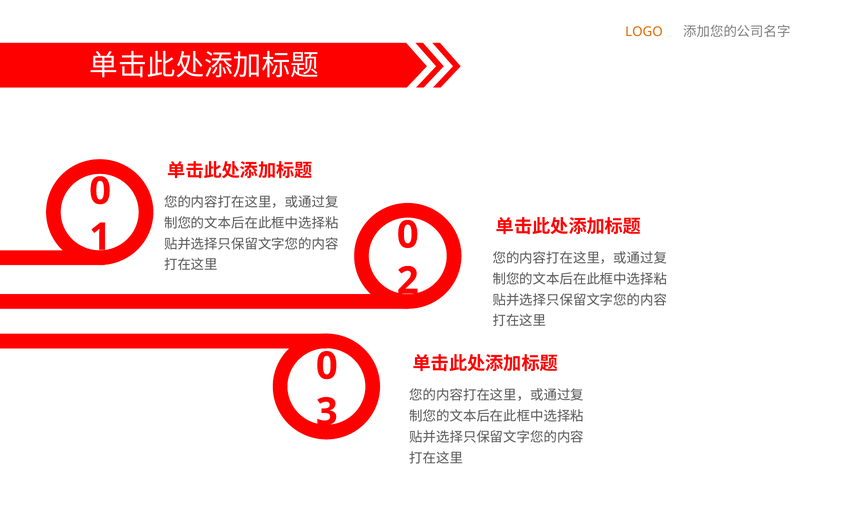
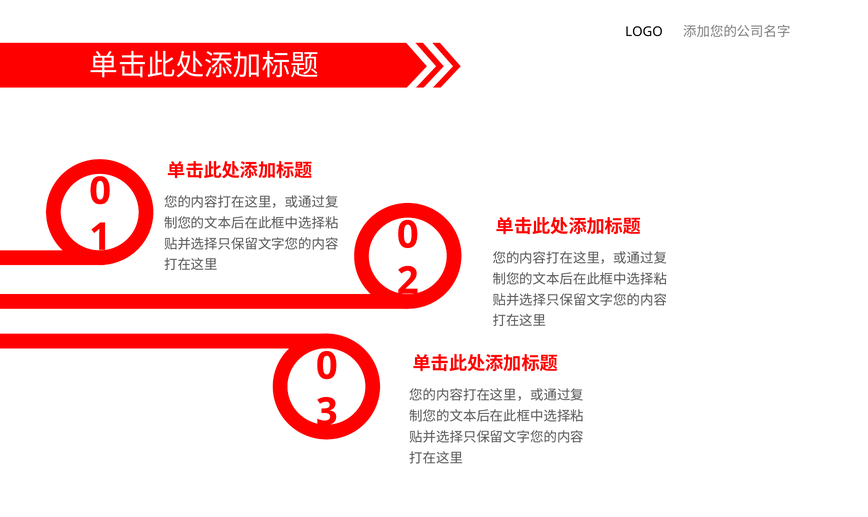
LOGO colour: orange -> black (644, 32)
